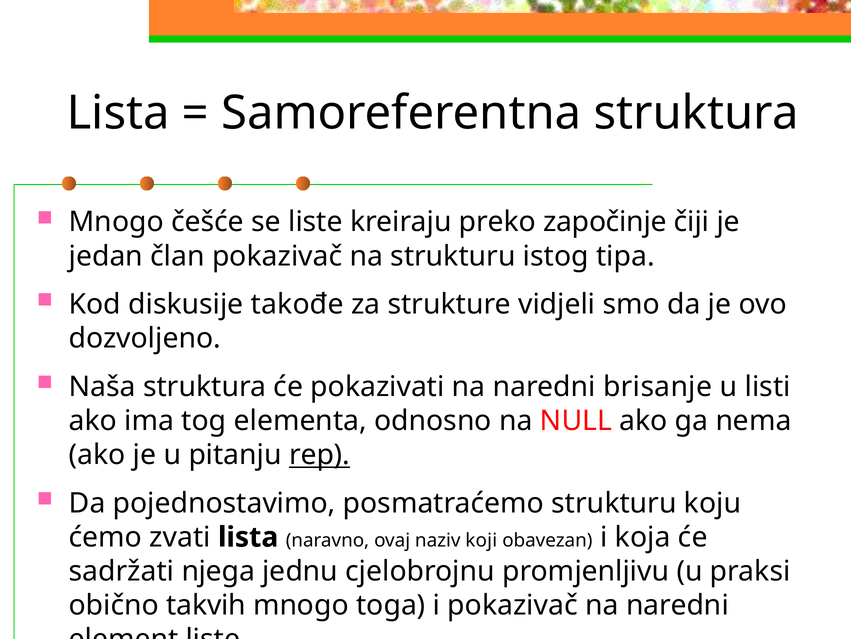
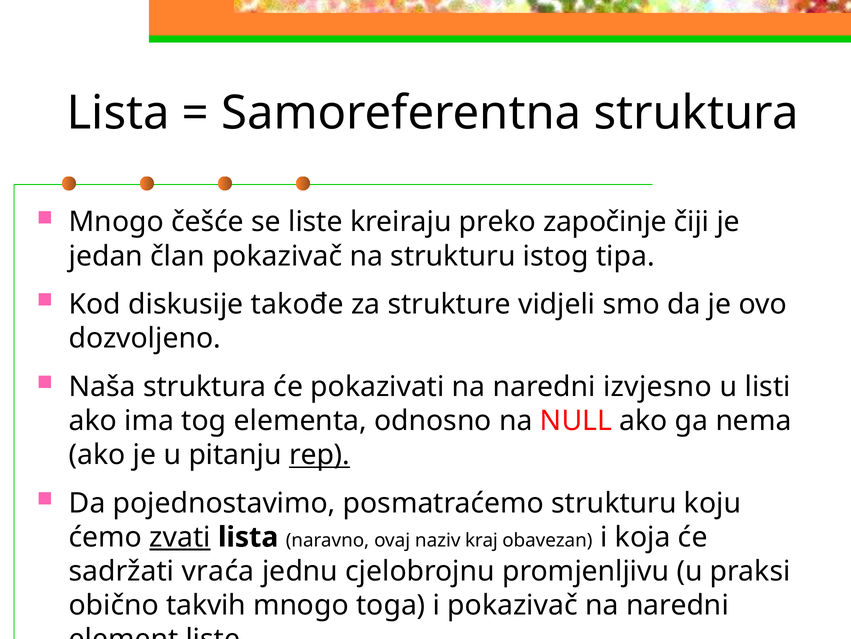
brisanje: brisanje -> izvjesno (658, 386)
zvati underline: none -> present (180, 537)
koji: koji -> kraj (481, 540)
njega: njega -> vraća (218, 571)
